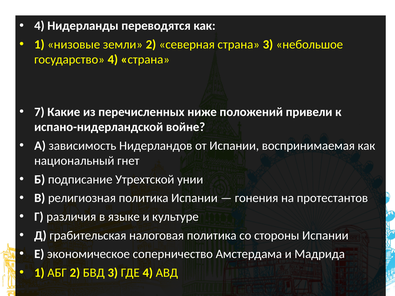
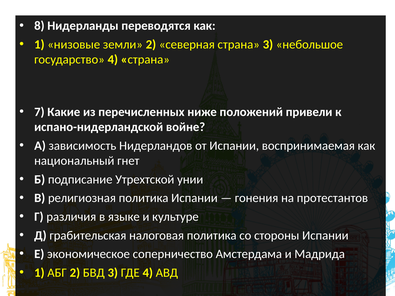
4: 4 -> 8 (39, 26)
